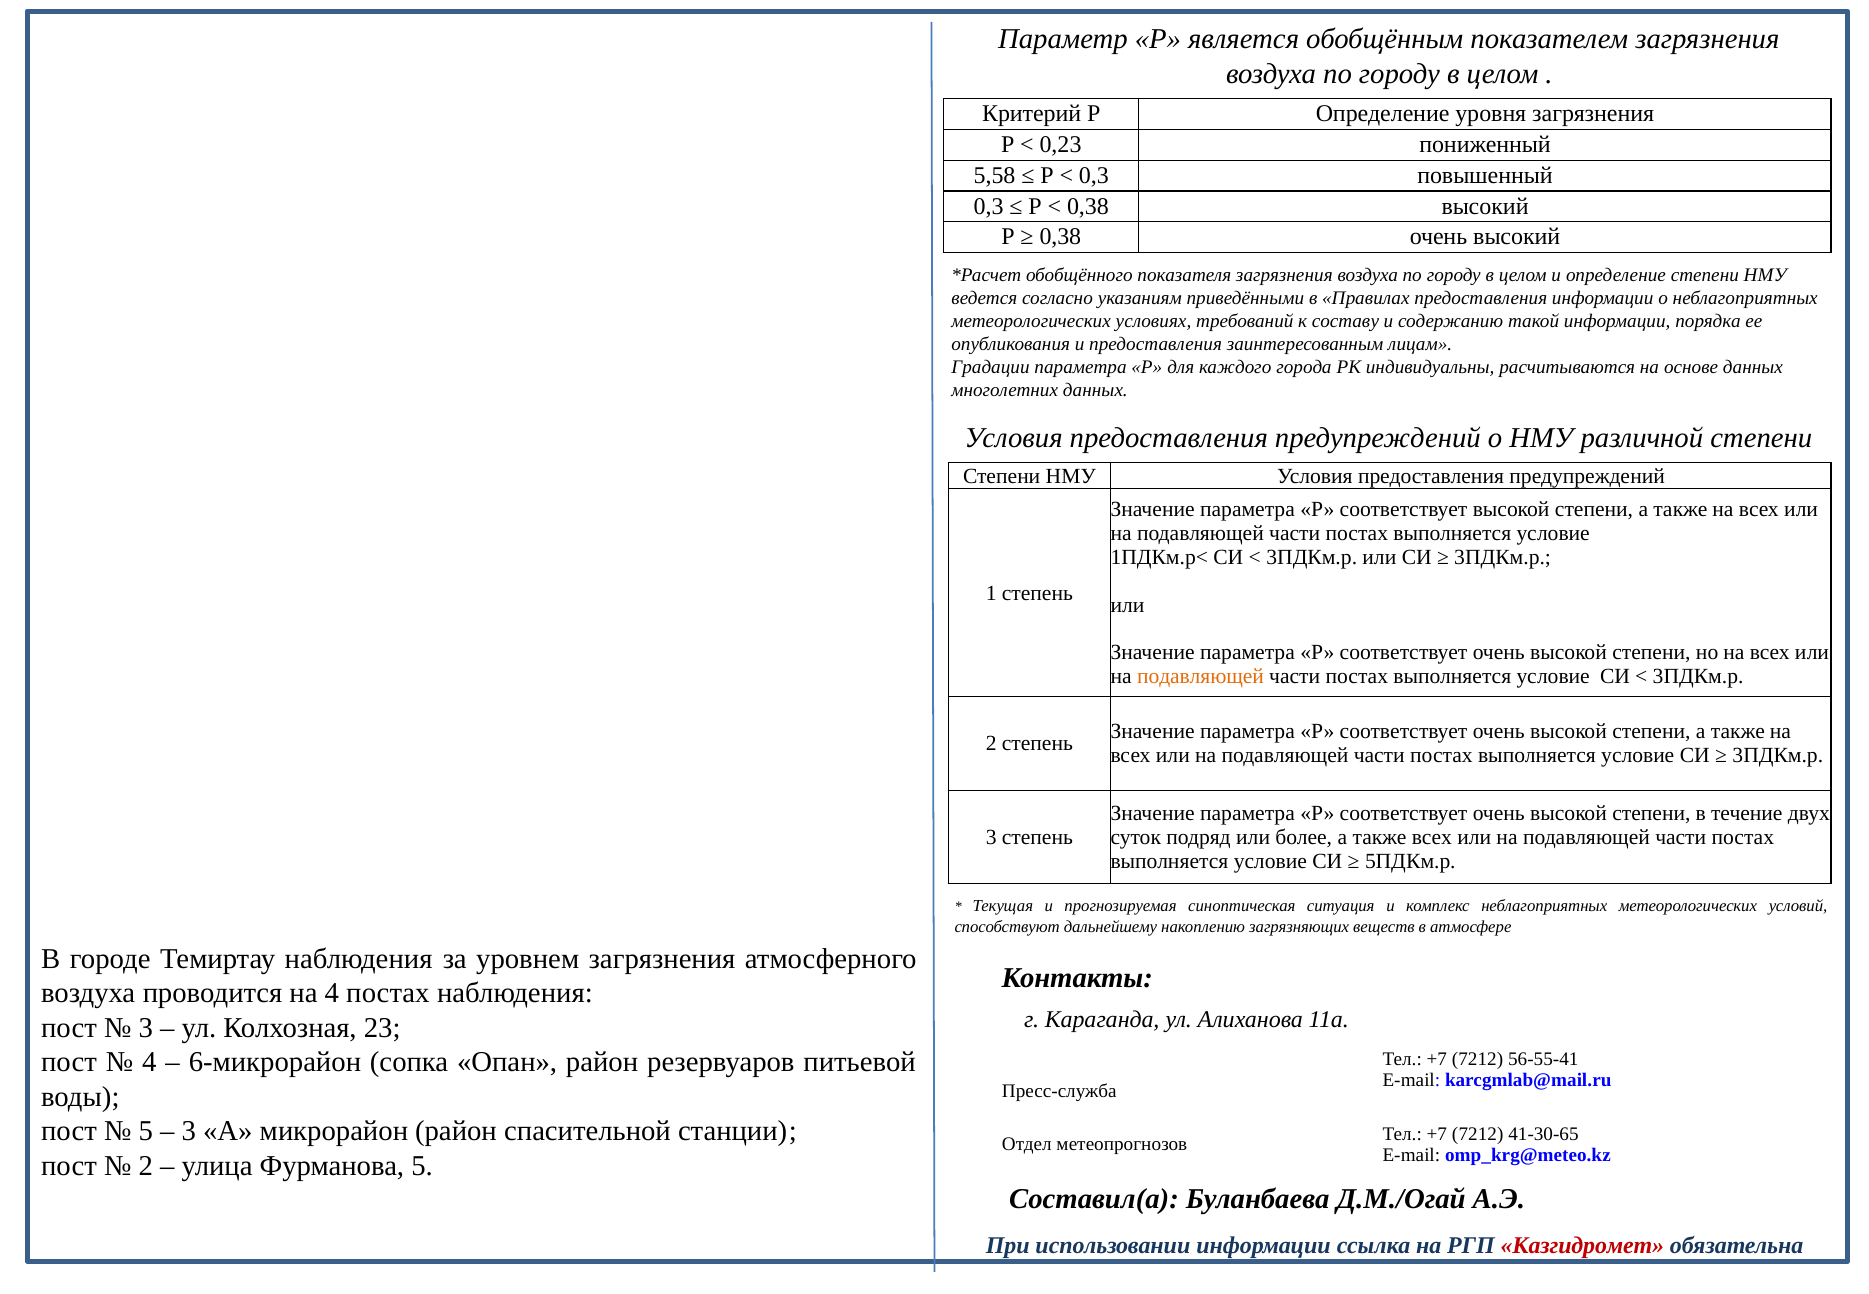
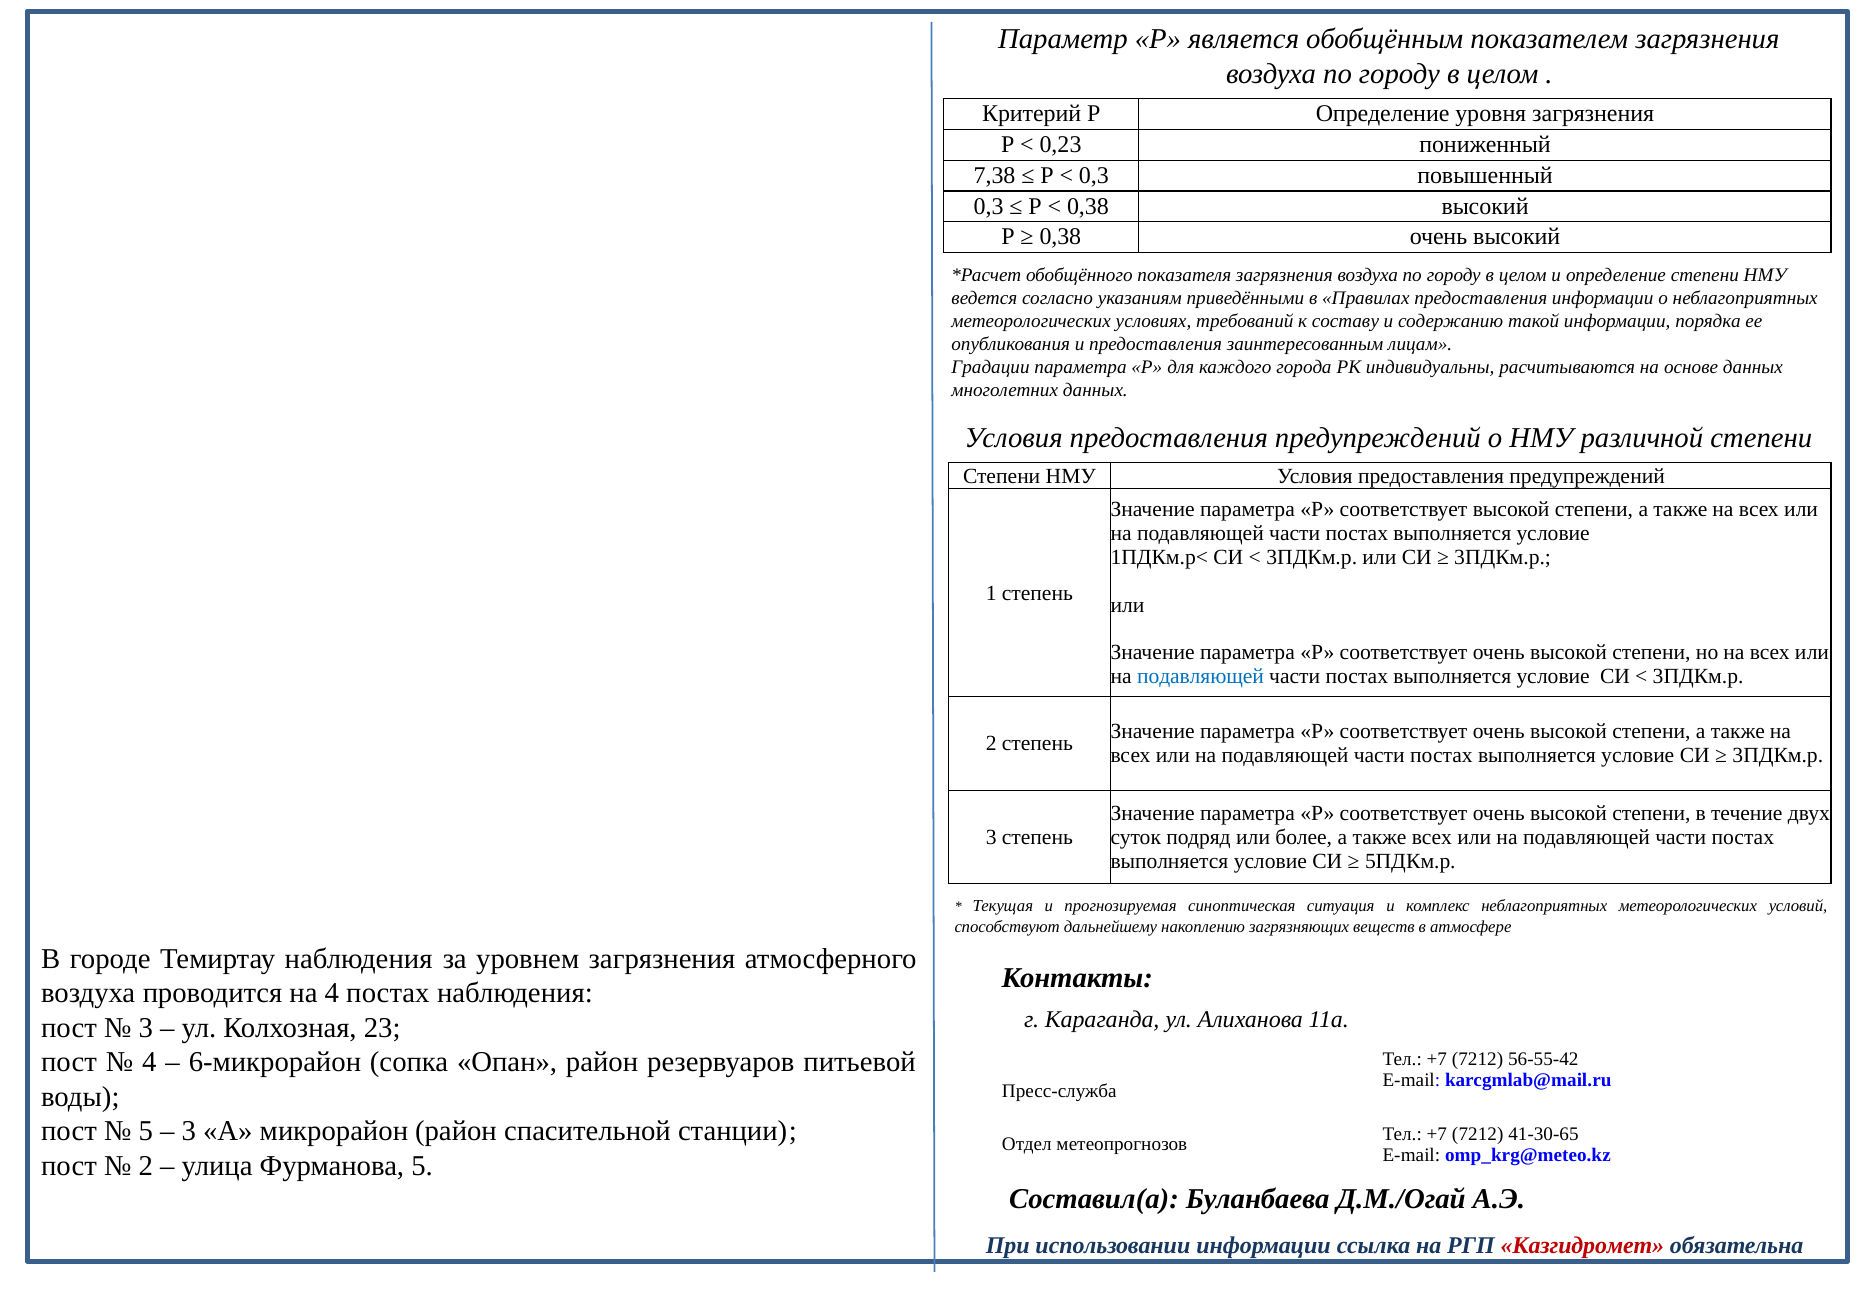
5,58: 5,58 -> 7,38 (995, 175)
подавляющей colour: orange -> blue (1200, 677)
56-55-41: 56-55-41 -> 56-55-42 (1543, 1059)
